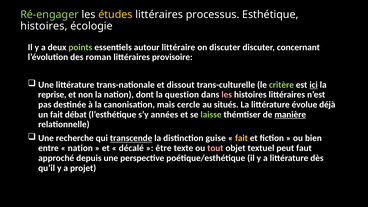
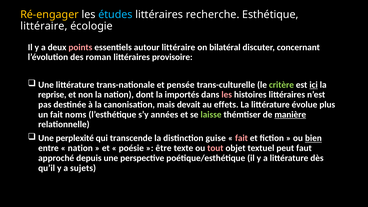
Ré-engager colour: light green -> yellow (50, 15)
études colour: yellow -> light blue (115, 15)
processus: processus -> recherche (213, 15)
histoires: histoires -> littéraire (44, 26)
points colour: light green -> pink (80, 47)
on discuter: discuter -> bilatéral (225, 47)
dissout: dissout -> pensée (181, 85)
question: question -> importés (182, 95)
cercle: cercle -> devait (189, 105)
situés: situés -> effets (226, 105)
déjà: déjà -> plus (327, 105)
débat: débat -> noms (76, 115)
recherche: recherche -> perplexité (75, 138)
transcende underline: present -> none (131, 138)
fait colour: yellow -> pink (241, 138)
bien underline: none -> present (313, 138)
décalé: décalé -> poésie (131, 148)
projet: projet -> sujets (83, 168)
